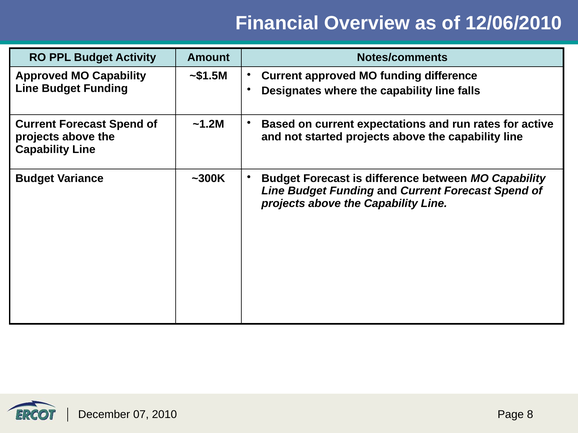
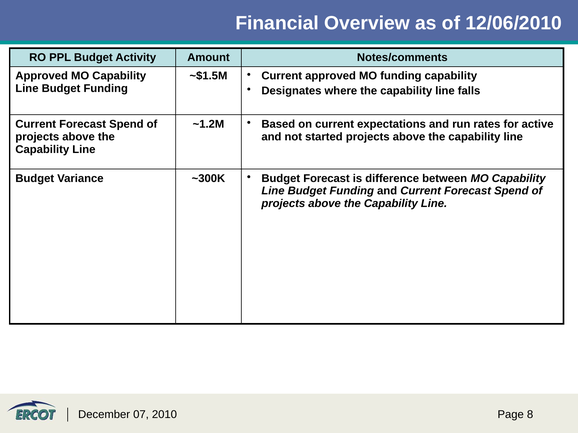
funding difference: difference -> capability (451, 76)
